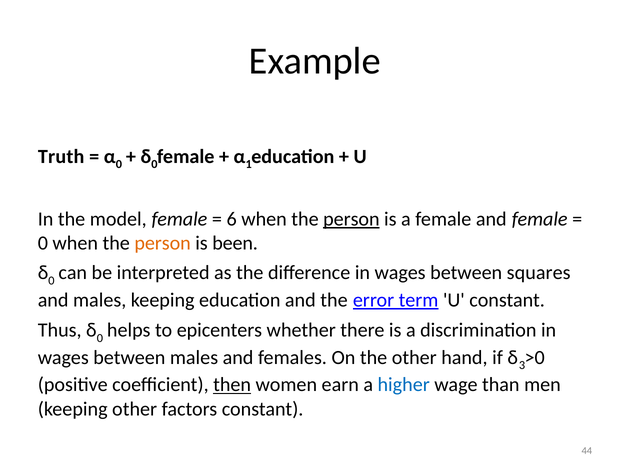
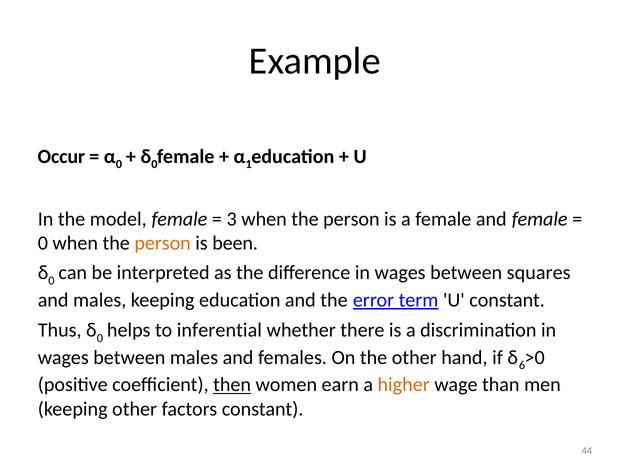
Truth: Truth -> Occur (61, 157)
6: 6 -> 3 (232, 219)
person underline: present -> none (351, 219)
epicenters: epicenters -> inferential (219, 331)
3: 3 -> 6 (522, 366)
higher colour: blue -> orange (404, 385)
